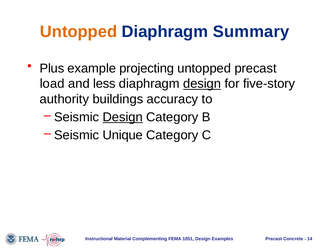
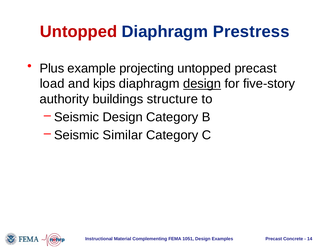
Untopped colour: orange -> red (79, 32)
Summary: Summary -> Prestress (251, 32)
less: less -> kips (104, 84)
accuracy: accuracy -> structure (172, 99)
Design underline: present -> none (123, 117)
Unique: Unique -> Similar (123, 135)
